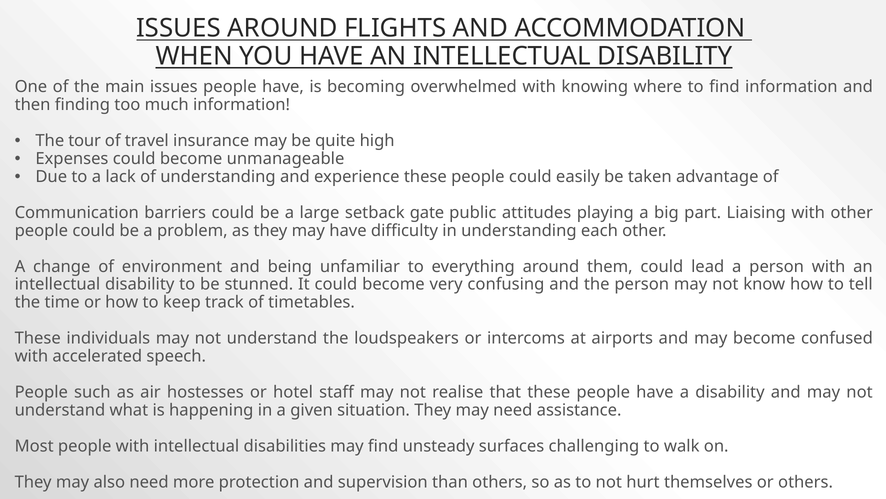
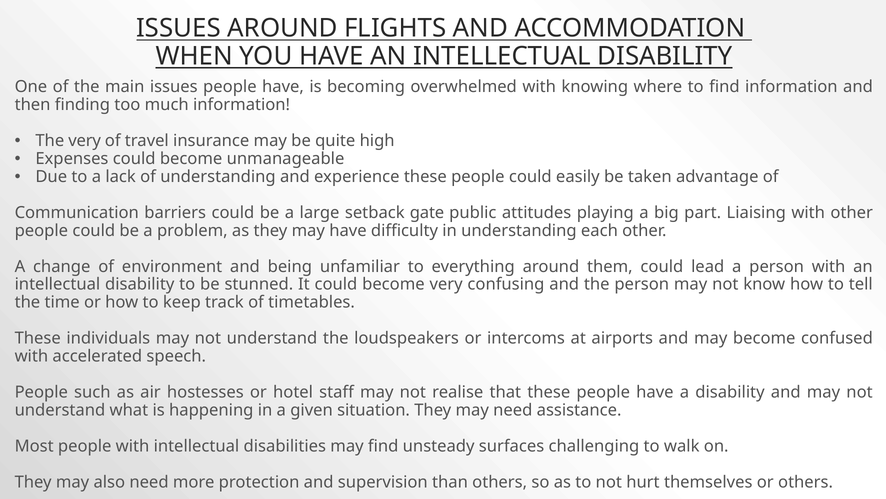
The tour: tour -> very (85, 141)
